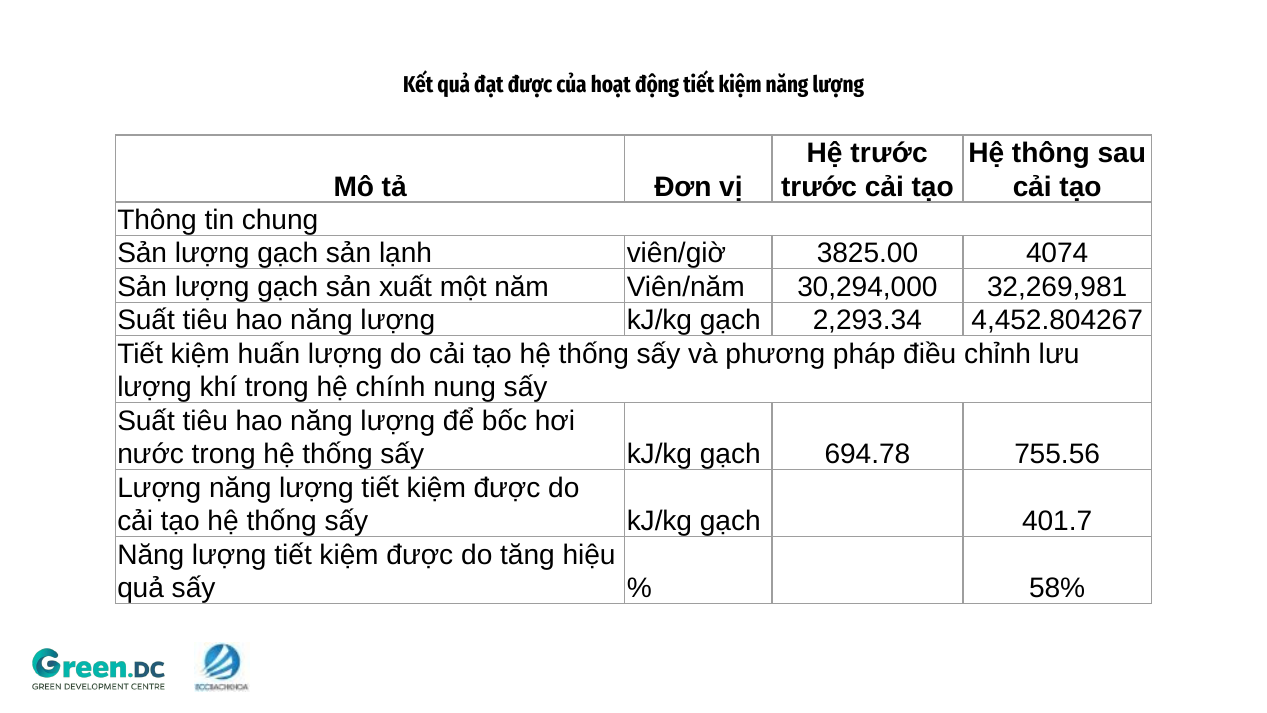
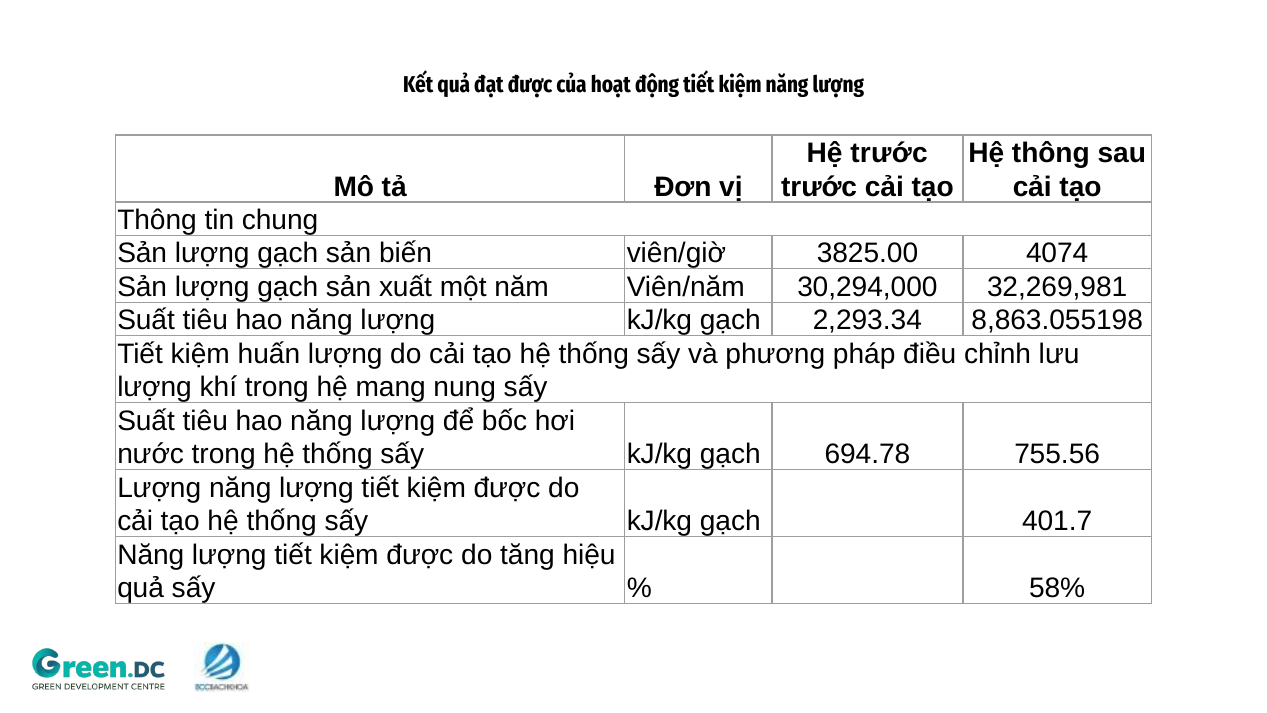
lạnh: lạnh -> biến (406, 254)
4,452.804267: 4,452.804267 -> 8,863.055198 (1057, 321)
chính: chính -> mang (391, 387)
